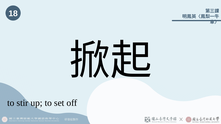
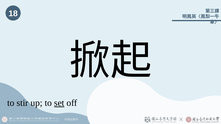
set underline: none -> present (59, 103)
